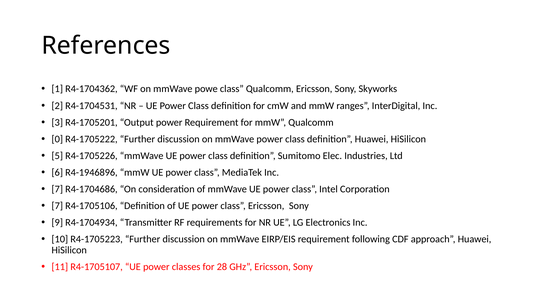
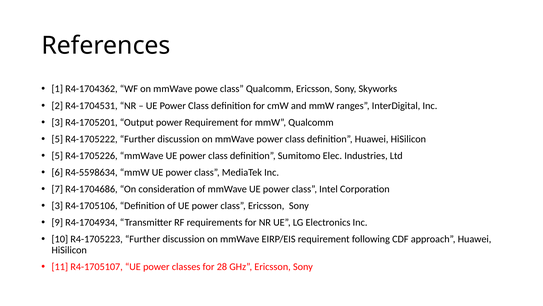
0: 0 -> 5 (57, 139)
R4-1946896: R4-1946896 -> R4-5598634 (91, 172)
7: 7 -> 3 (57, 205)
